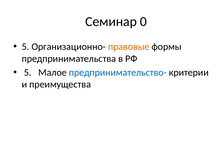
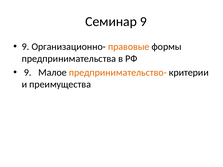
Семинар 0: 0 -> 9 (143, 22)
5: 5 -> 9 (26, 47)
5: 5 -> 9 (28, 73)
предпринимательство- colour: blue -> orange (118, 73)
